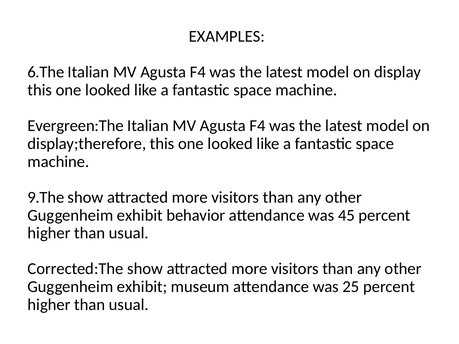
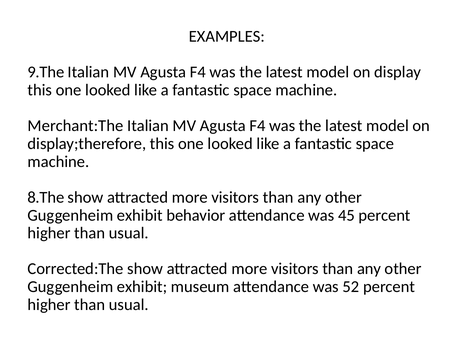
6.The: 6.The -> 9.The (46, 72)
Evergreen:The: Evergreen:The -> Merchant:The (75, 126)
9.The: 9.The -> 8.The (46, 197)
25: 25 -> 52 (351, 287)
